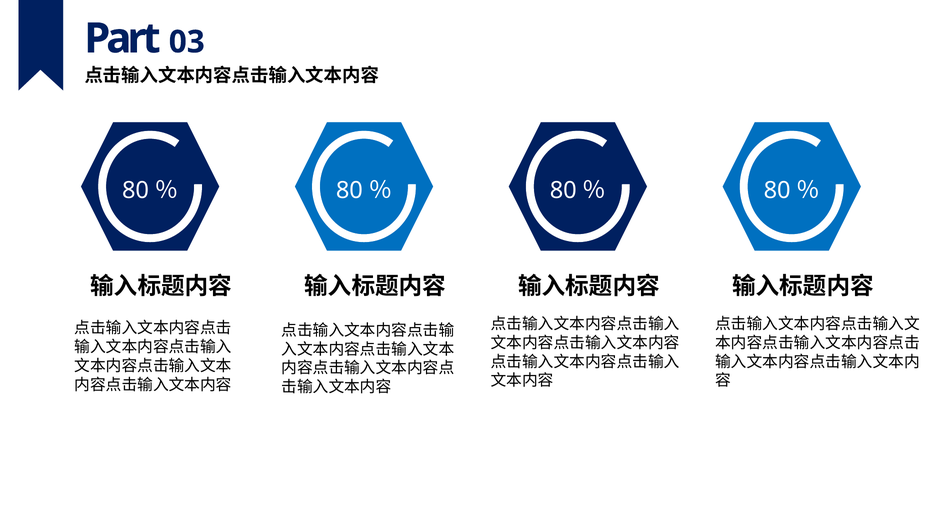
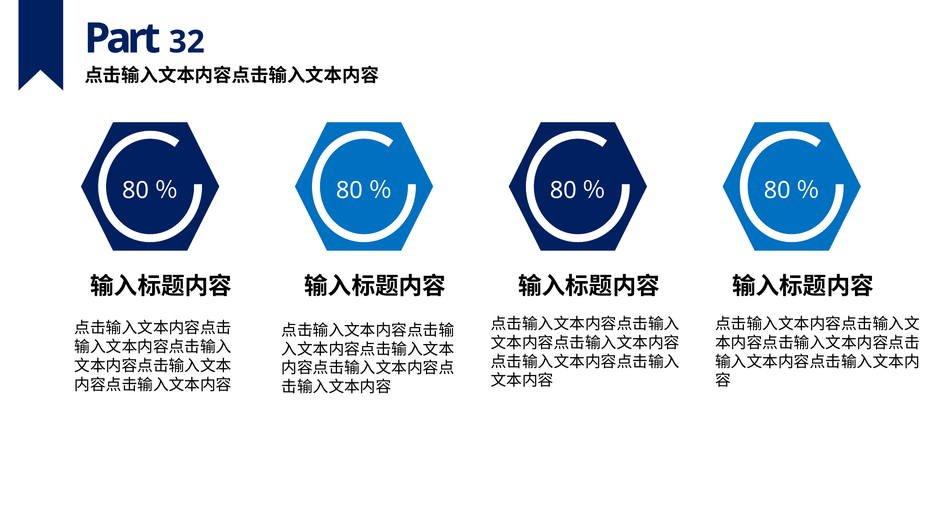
03: 03 -> 32 (187, 42)
